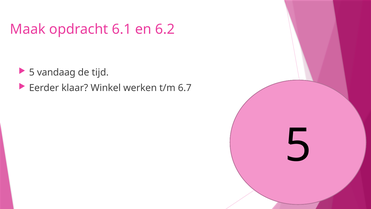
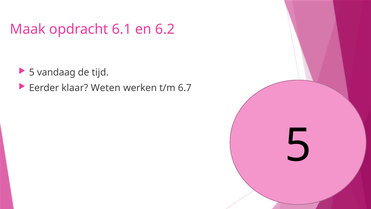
Winkel: Winkel -> Weten (106, 88)
